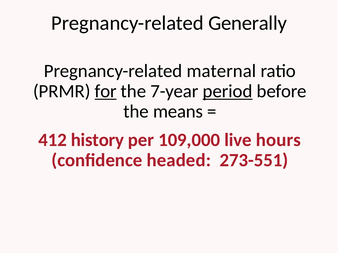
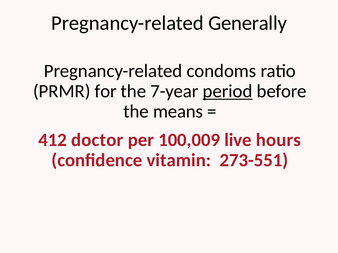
maternal: maternal -> condoms (221, 71)
for underline: present -> none (106, 91)
history: history -> doctor (97, 140)
109,000: 109,000 -> 100,009 (189, 140)
headed: headed -> vitamin (179, 161)
